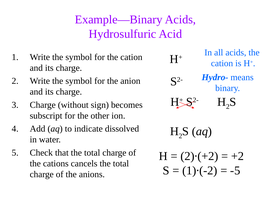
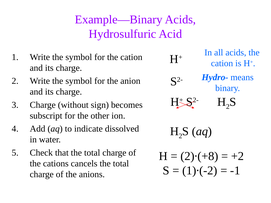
2)∙(+2: 2)∙(+2 -> 2)∙(+8 (199, 156)
-5: -5 -> -1 (235, 171)
